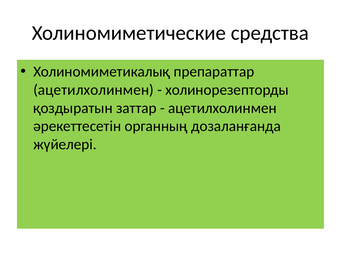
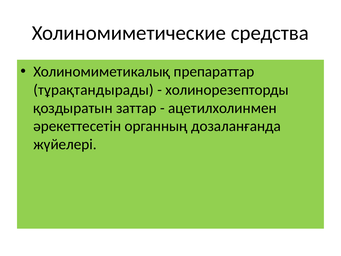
ацетилхолинмен: ацетилхолинмен -> тұрақтандырады (94, 90)
